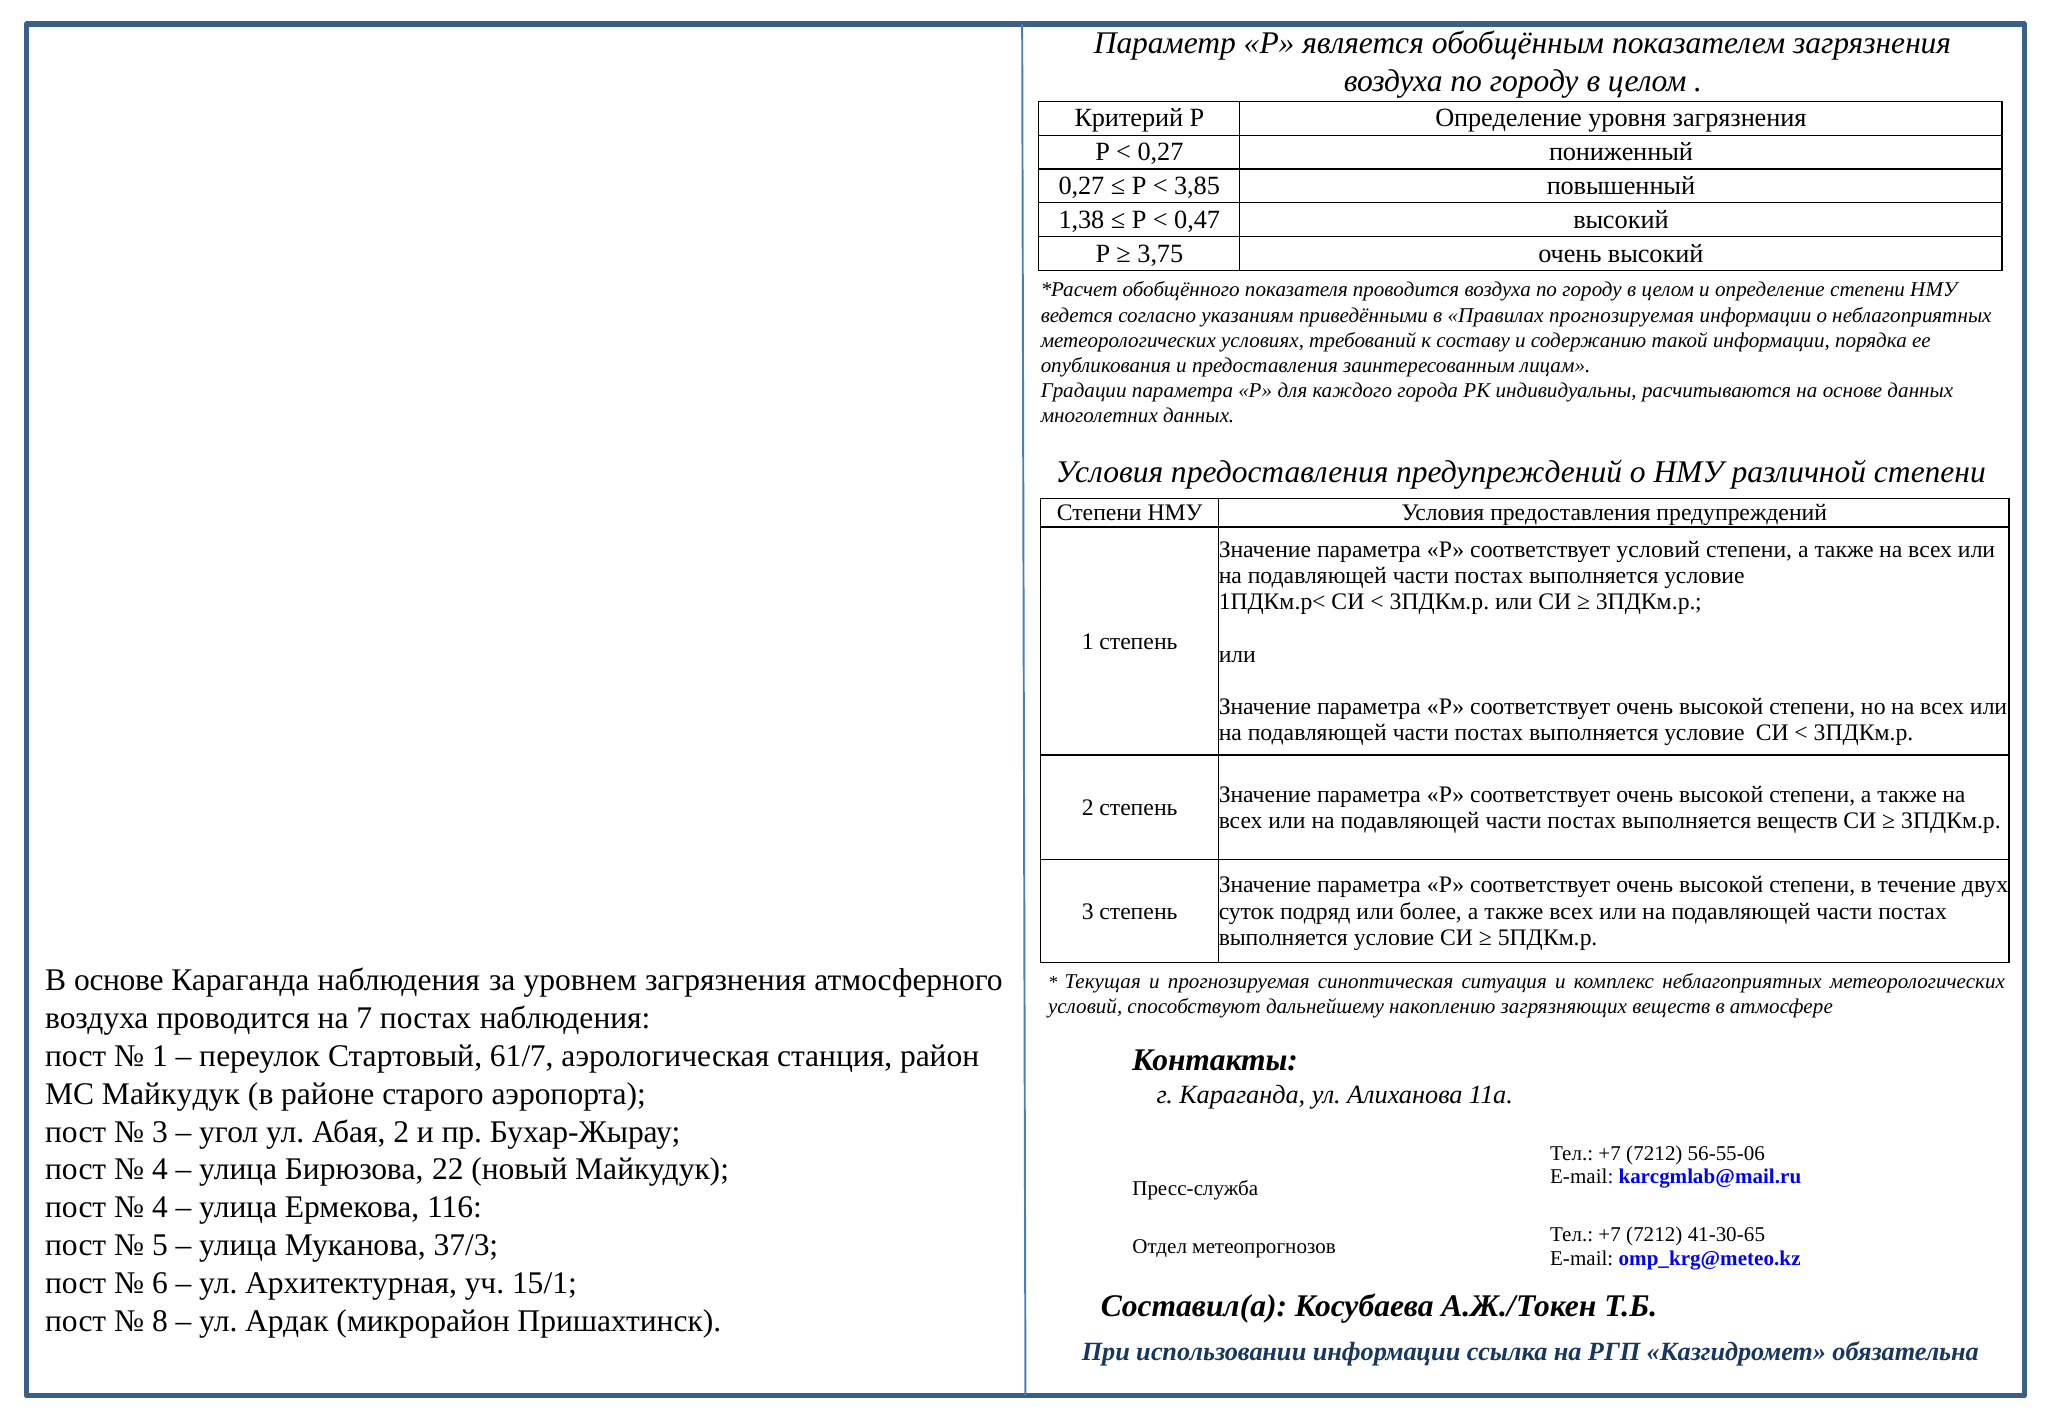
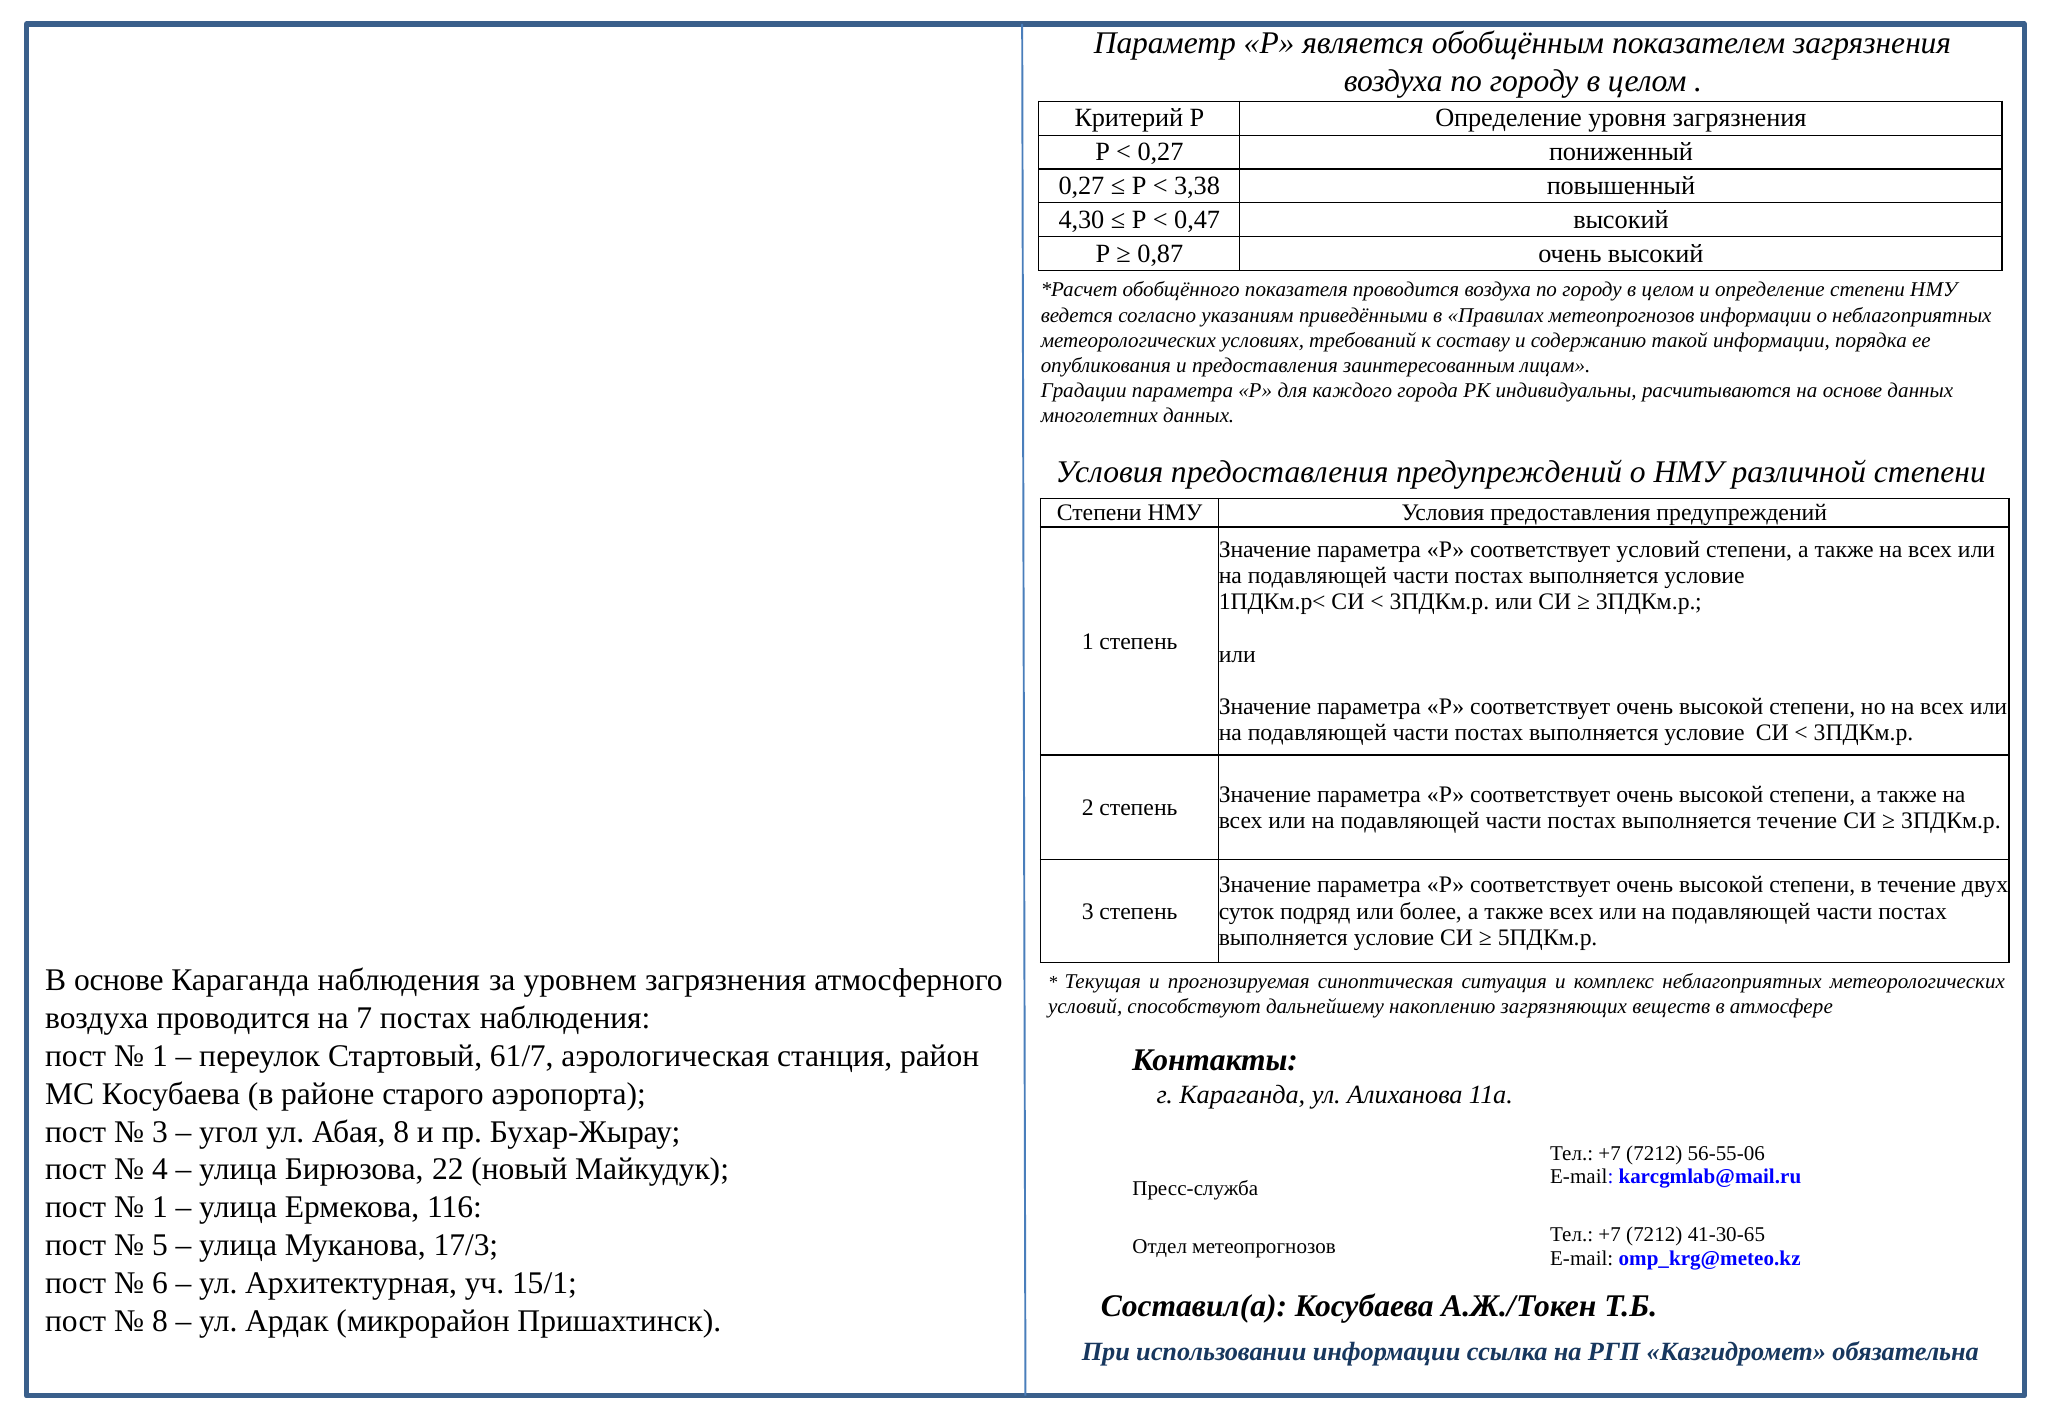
3,85: 3,85 -> 3,38 (1197, 186)
1,38: 1,38 -> 4,30 (1082, 219)
3,75: 3,75 -> 0,87 (1160, 253)
Правилах прогнозируемая: прогнозируемая -> метеопрогнозов (1622, 315)
выполняется веществ: веществ -> течение (1797, 821)
МС Майкудук: Майкудук -> Косубаева (171, 1094)
Абая 2: 2 -> 8 (401, 1132)
4: 4 -> 1 (160, 1207)
37/3: 37/3 -> 17/3 (466, 1245)
